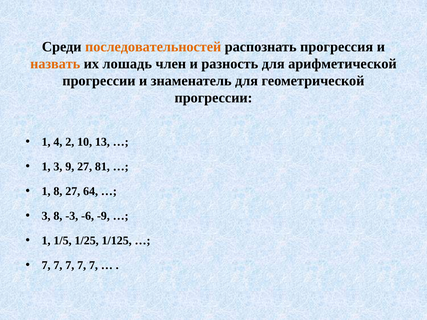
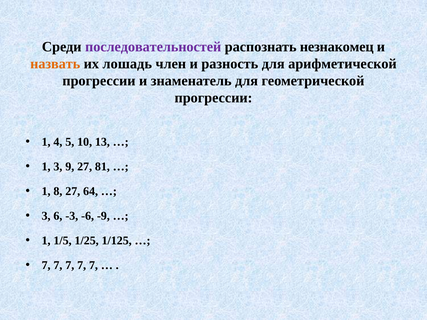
последовательностей colour: orange -> purple (153, 47)
прогрессия: прогрессия -> незнакомец (337, 47)
2: 2 -> 5 (70, 142)
3 8: 8 -> 6 (58, 216)
